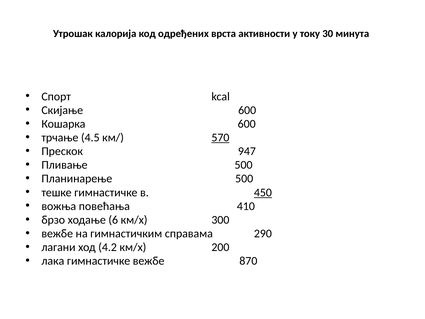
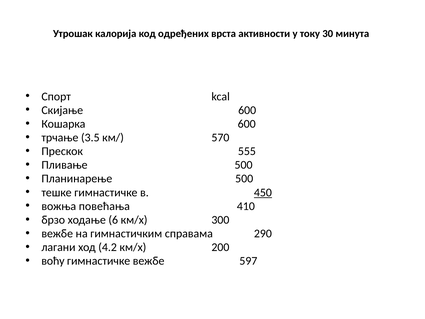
4.5: 4.5 -> 3.5 (90, 137)
570 underline: present -> none (220, 137)
947: 947 -> 555 (247, 151)
лака: лака -> воћу (53, 261)
870: 870 -> 597 (248, 261)
